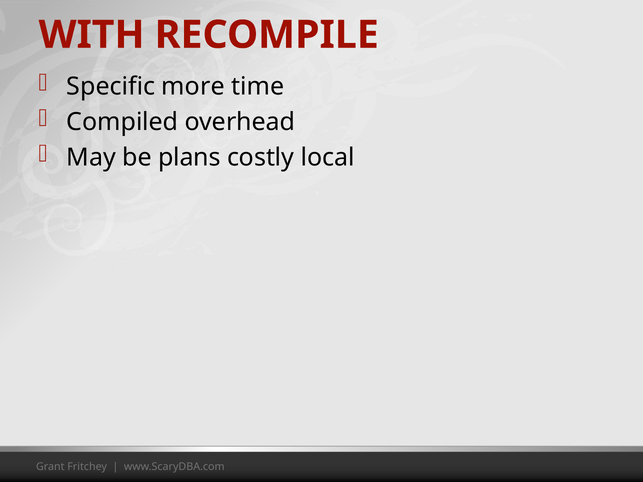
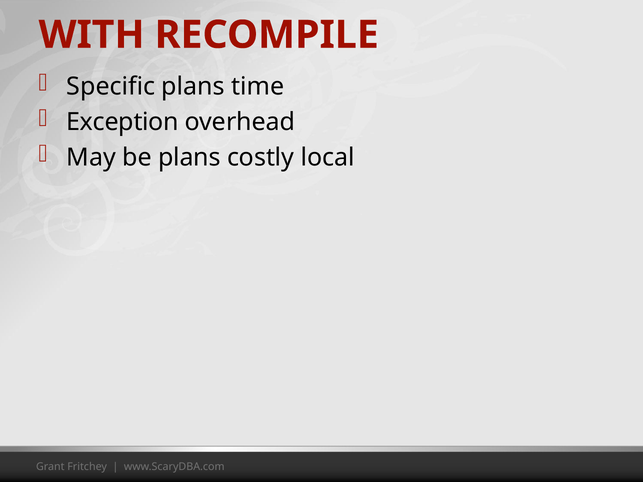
Specific more: more -> plans (193, 87)
Compiled: Compiled -> Exception (122, 122)
